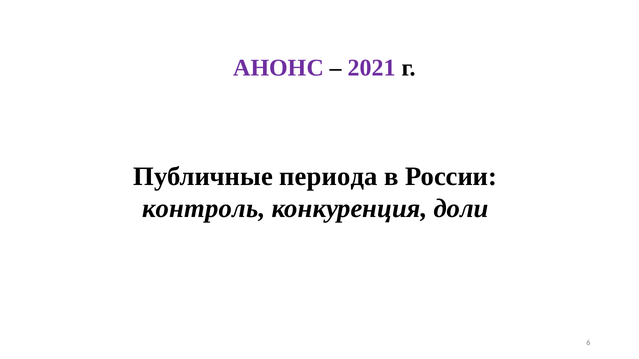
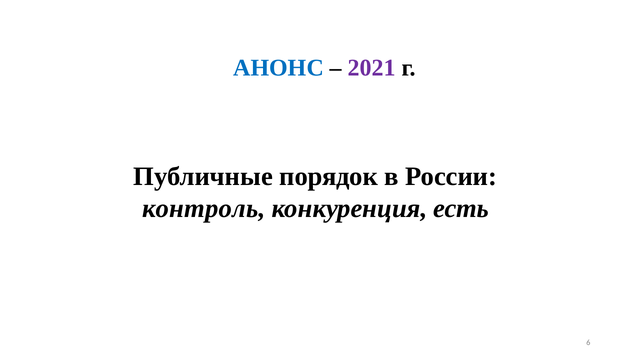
АНОНС colour: purple -> blue (279, 68)
периода: периода -> порядок (329, 177)
доли: доли -> есть (461, 209)
